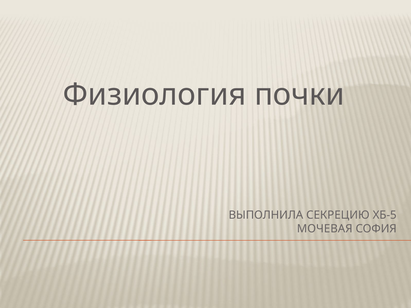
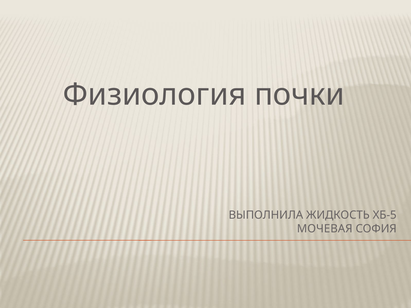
СЕКРЕЦИЮ: СЕКРЕЦИЮ -> ЖИДКОСТЬ (338, 215)
